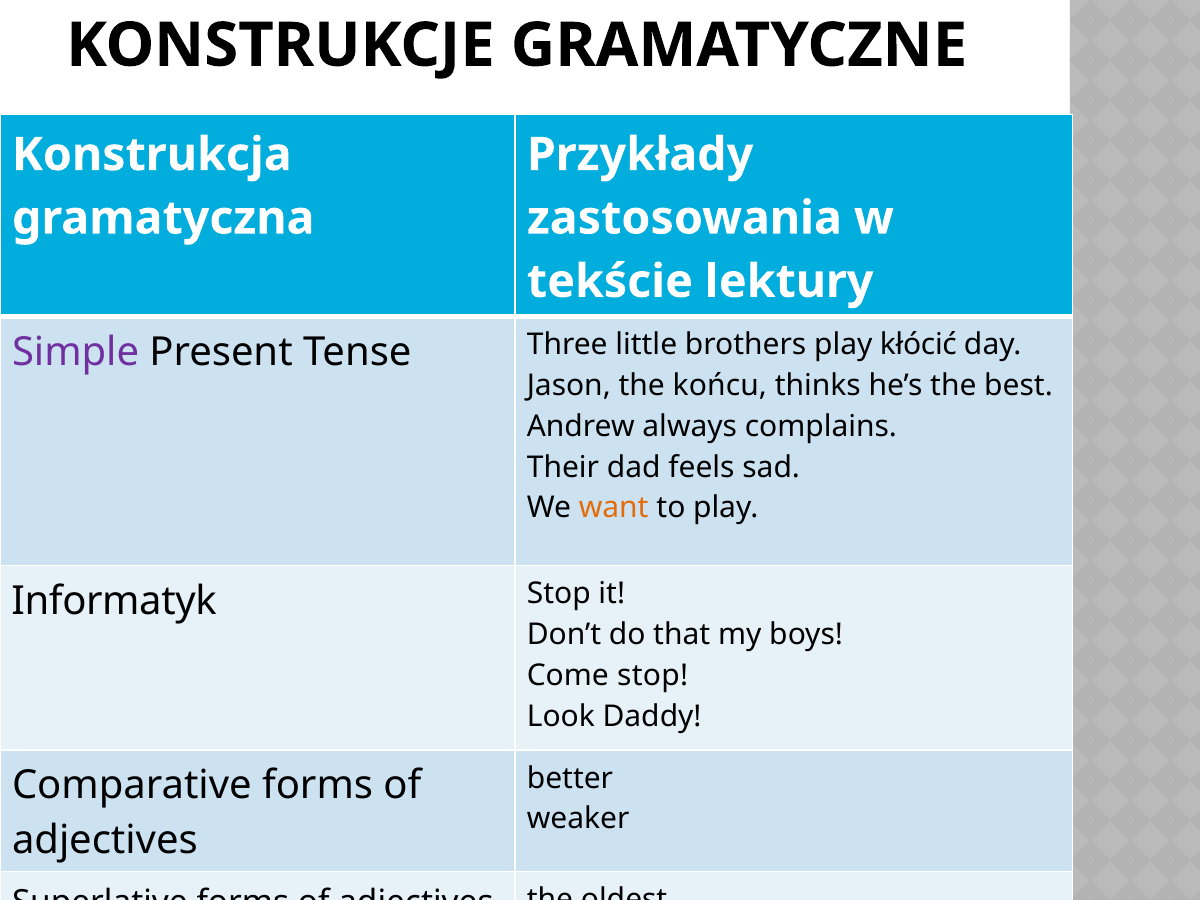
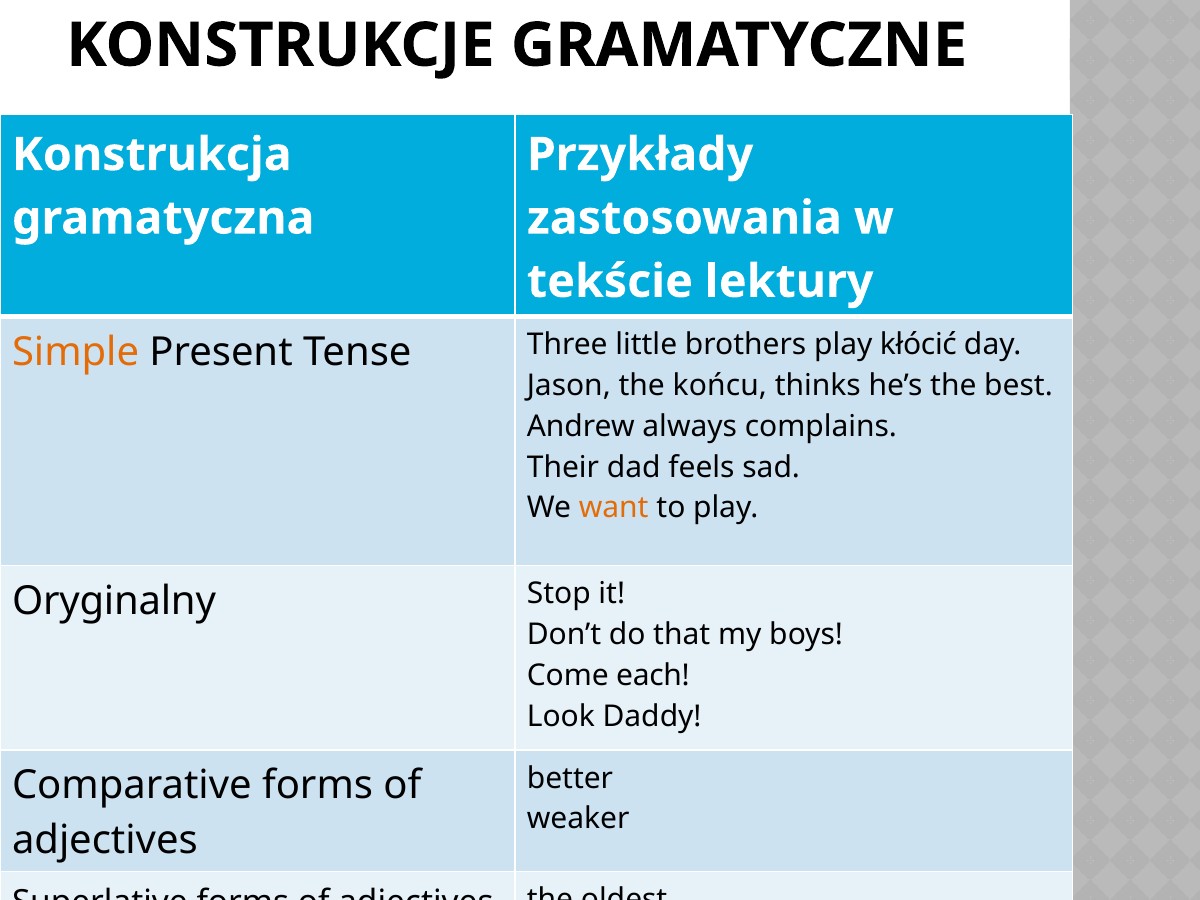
Simple colour: purple -> orange (76, 352)
Informatyk: Informatyk -> Oryginalny (114, 601)
Come stop: stop -> each (653, 675)
